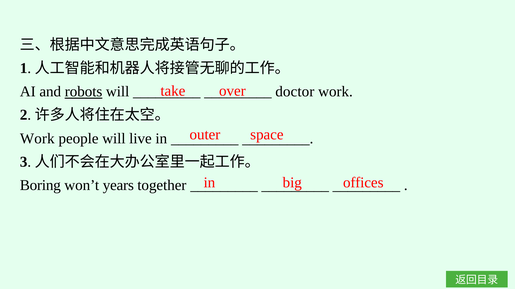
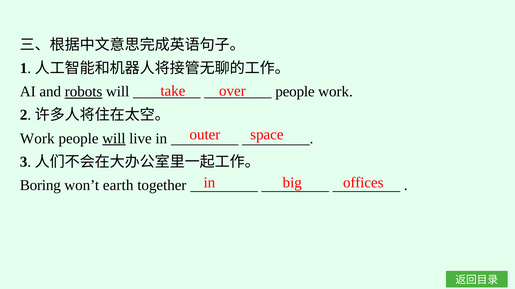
doctor: doctor -> people (295, 92)
will underline: none -> present (114, 139)
years: years -> earth (118, 186)
